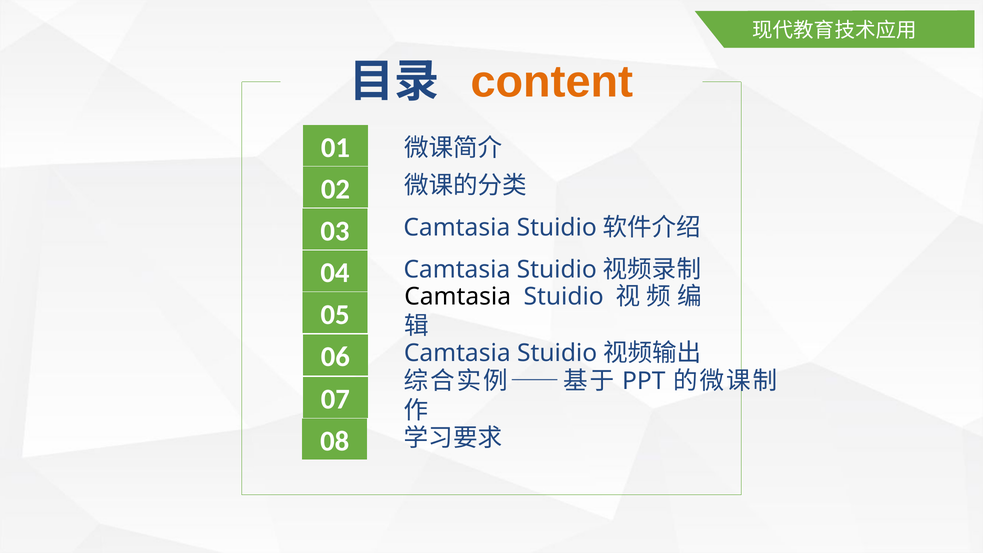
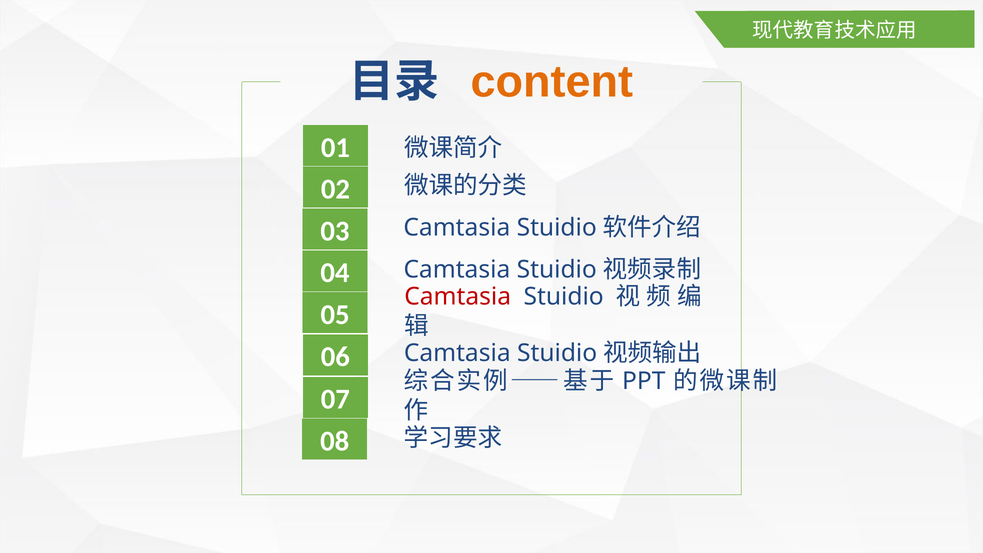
Camtasia colour: black -> red (458, 297)
